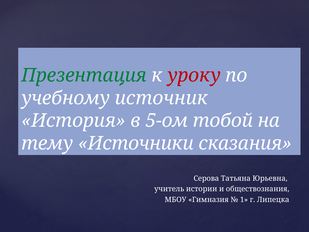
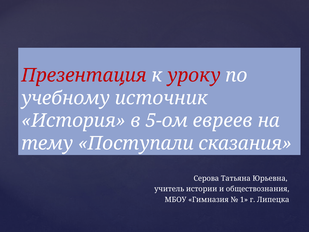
Презентация colour: green -> red (84, 75)
тобой: тобой -> евреев (223, 121)
Источники: Источники -> Поступали (136, 143)
